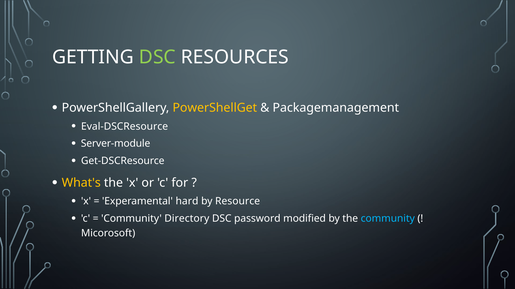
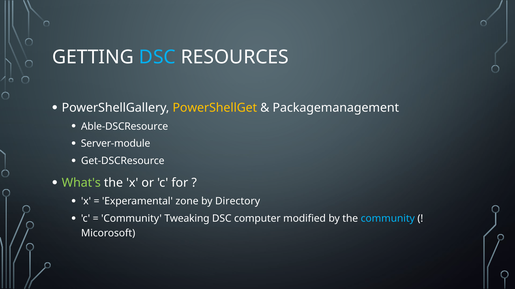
DSC colour: light green -> light blue (157, 57)
Eval-DSCResource: Eval-DSCResource -> Able-DSCResource (125, 127)
What's colour: yellow -> light green (81, 183)
hard: hard -> zone (187, 202)
Resource: Resource -> Directory (238, 202)
Directory: Directory -> Tweaking (187, 219)
password: password -> computer (257, 219)
